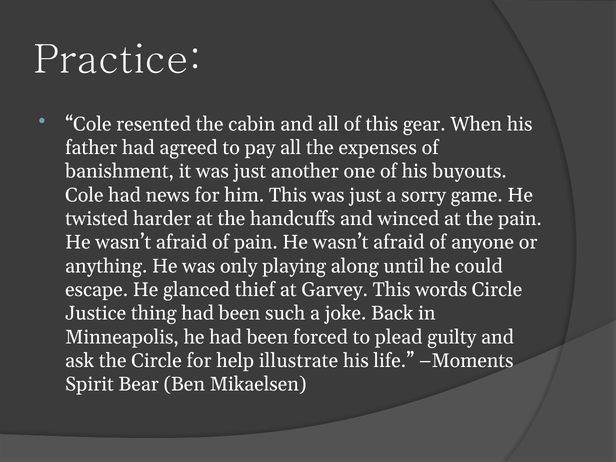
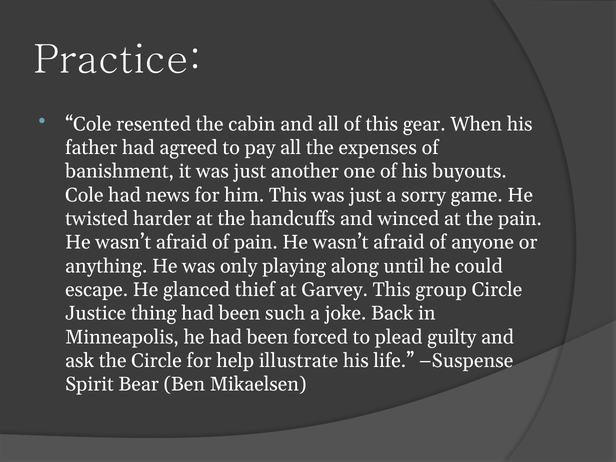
words: words -> group (441, 290)
Moments: Moments -> Suspense (466, 361)
